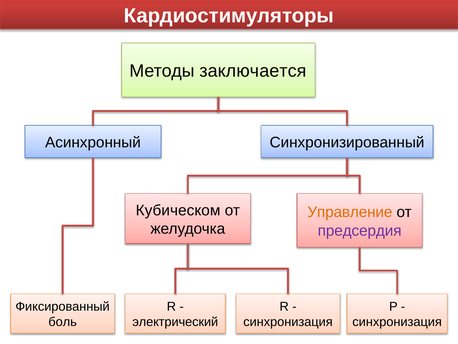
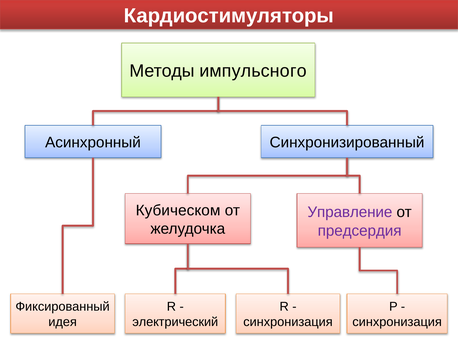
заключается: заключается -> импульсного (253, 71)
Управление colour: orange -> purple (350, 212)
боль: боль -> идея (63, 322)
